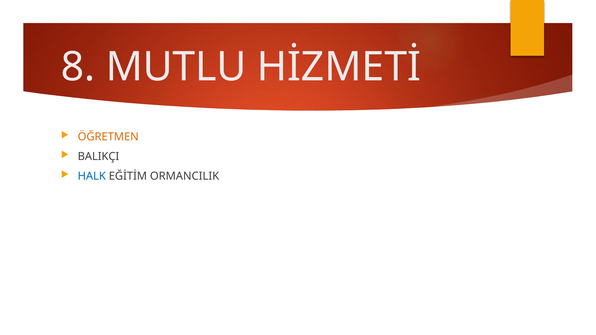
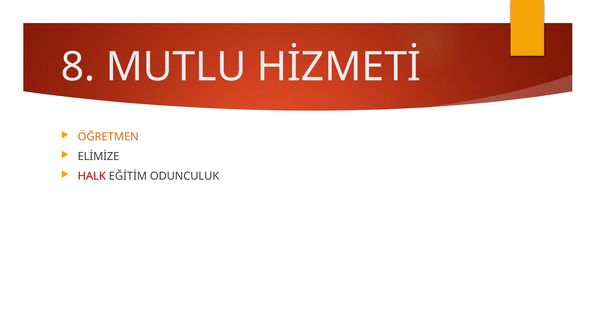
BALIKÇI: BALIKÇI -> ELİMİZE (99, 157)
HALK colour: blue -> red (92, 176)
ORMANCILIK: ORMANCILIK -> ODUNCULUK (185, 176)
